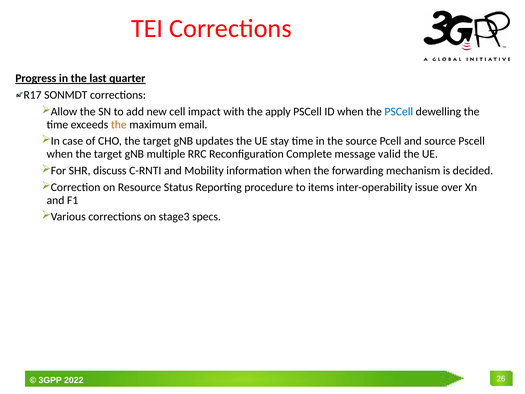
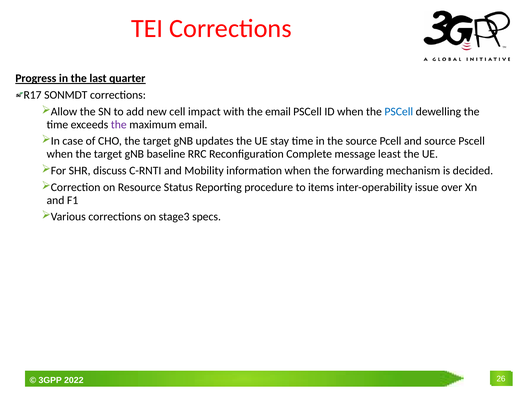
the apply: apply -> email (278, 111)
the colour: orange -> purple (119, 124)
multiple: multiple -> baseline (166, 154)
valid: valid -> least (389, 154)
